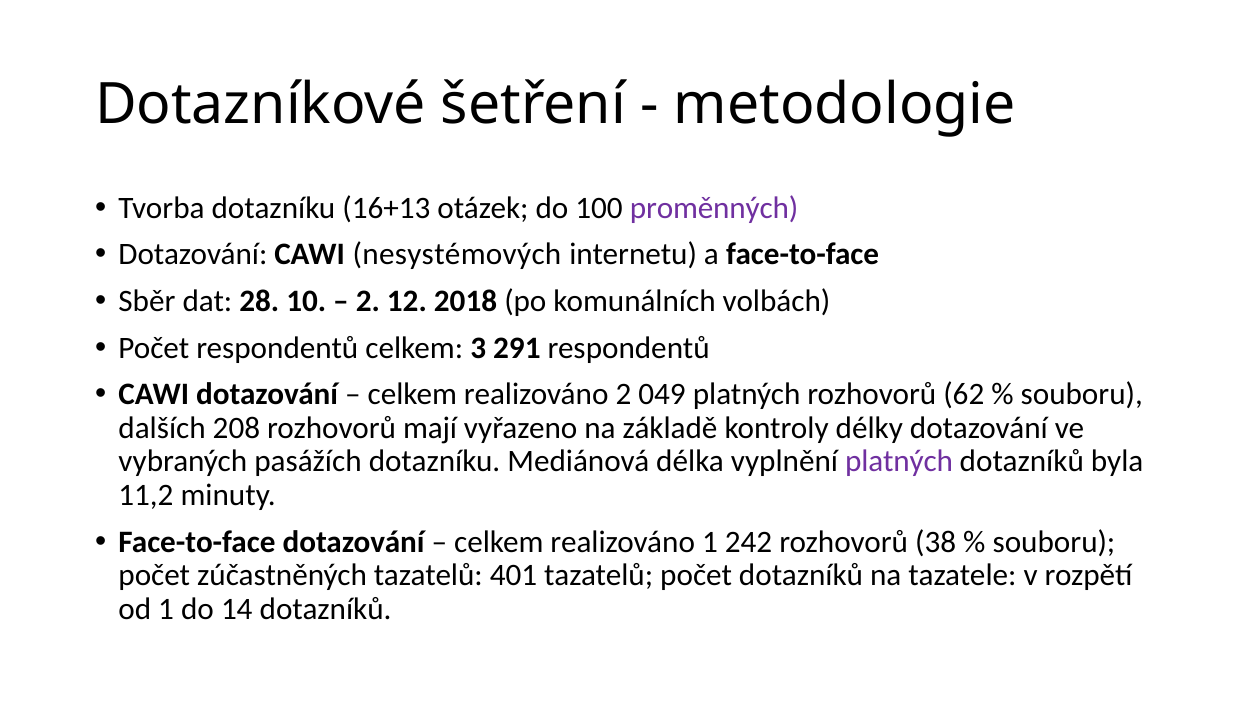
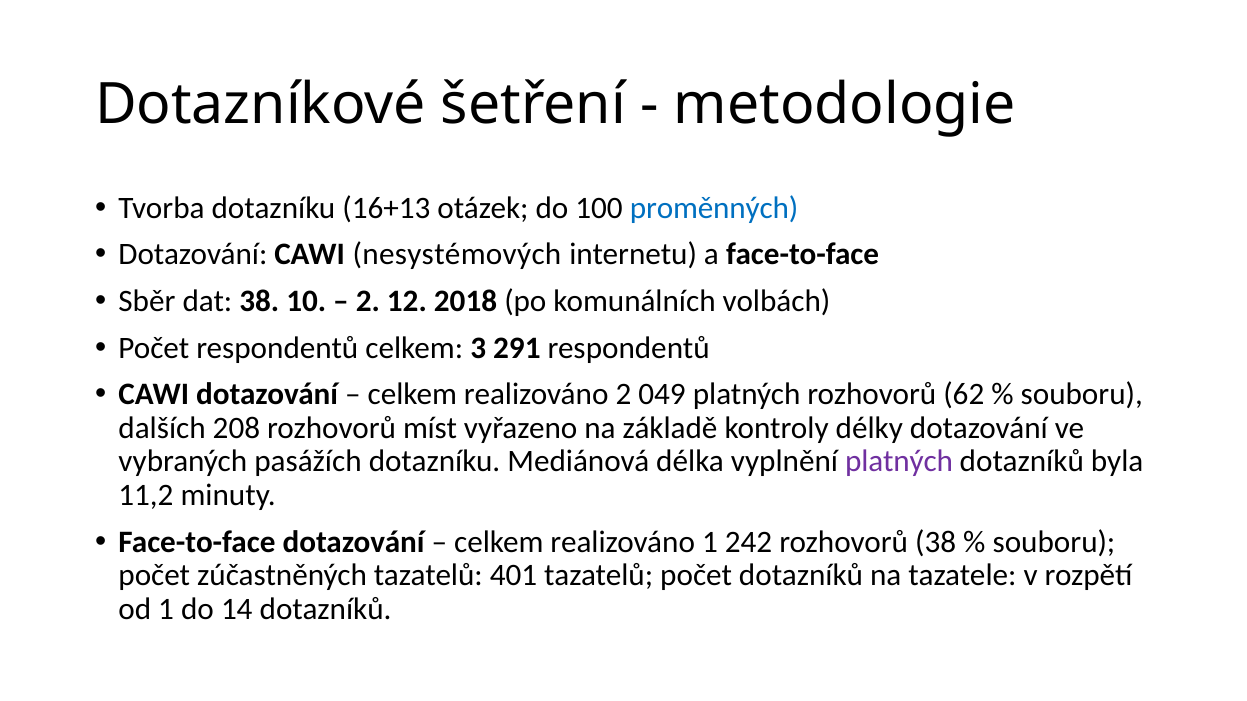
proměnných colour: purple -> blue (714, 208)
dat 28: 28 -> 38 (259, 301)
mají: mají -> míst (430, 428)
